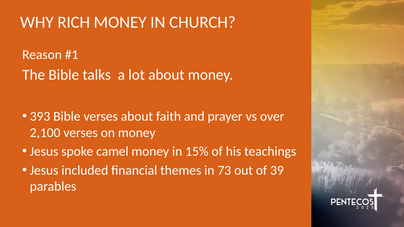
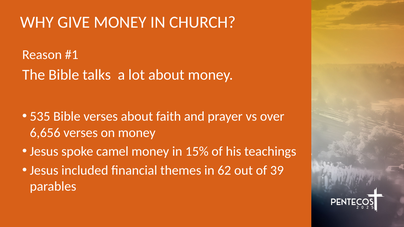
RICH: RICH -> GIVE (74, 22)
393: 393 -> 535 (40, 117)
2,100: 2,100 -> 6,656 (45, 133)
73: 73 -> 62 (224, 171)
